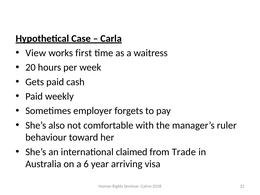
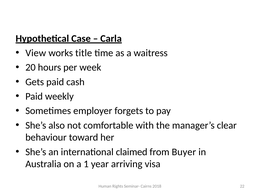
first: first -> title (84, 53)
ruler: ruler -> clear (227, 125)
Trade: Trade -> Buyer (184, 152)
6: 6 -> 1 (86, 164)
